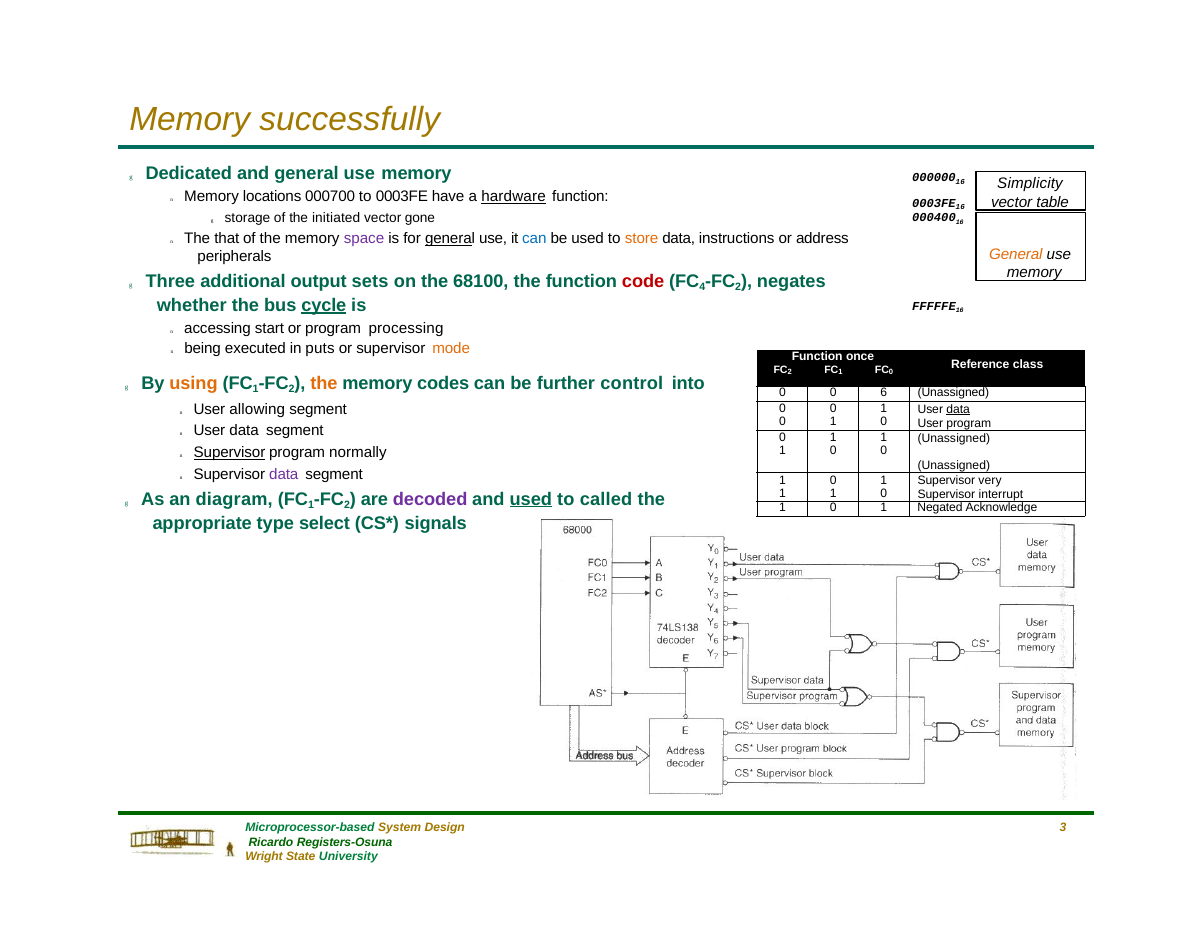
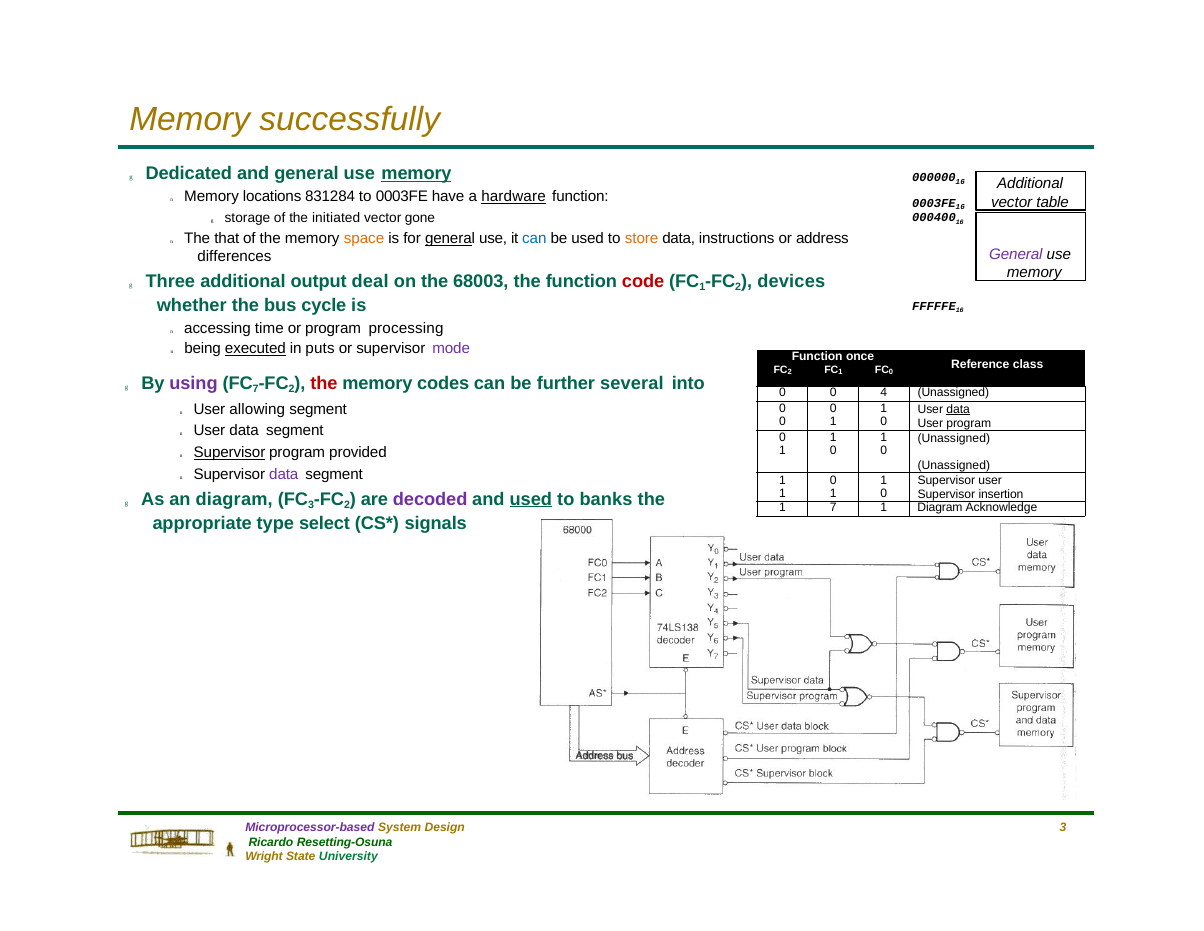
memory underline: none -> present (417, 173)
Simplicity: Simplicity -> Additional (1030, 184)
000700: 000700 -> 831284 (330, 197)
space colour: purple -> orange (364, 238)
General colour: orange -> purple (1016, 254)
peripherals: peripherals -> differences (234, 256)
sets: sets -> deal (370, 281)
68100: 68100 -> 68003 (481, 281)
4: 4 -> 1 (702, 287)
negates: negates -> devices (791, 281)
cycle underline: present -> none (324, 305)
start: start -> time (269, 329)
executed underline: none -> present (255, 348)
mode colour: orange -> purple (451, 348)
using colour: orange -> purple (193, 383)
1: 1 -> 7 (256, 389)
the colour: orange -> red (324, 383)
control: control -> several (632, 383)
6: 6 -> 4 (884, 393)
normally: normally -> provided (358, 453)
Supervisor very: very -> user (990, 481)
interrupt: interrupt -> insertion (1001, 494)
1: 1 -> 3 (311, 505)
called: called -> banks (606, 499)
0: 0 -> 7 (833, 508)
1 Negated: Negated -> Diagram (940, 508)
Microprocessor-based colour: green -> purple (310, 827)
Registers-Osuna: Registers-Osuna -> Resetting-Osuna (345, 841)
